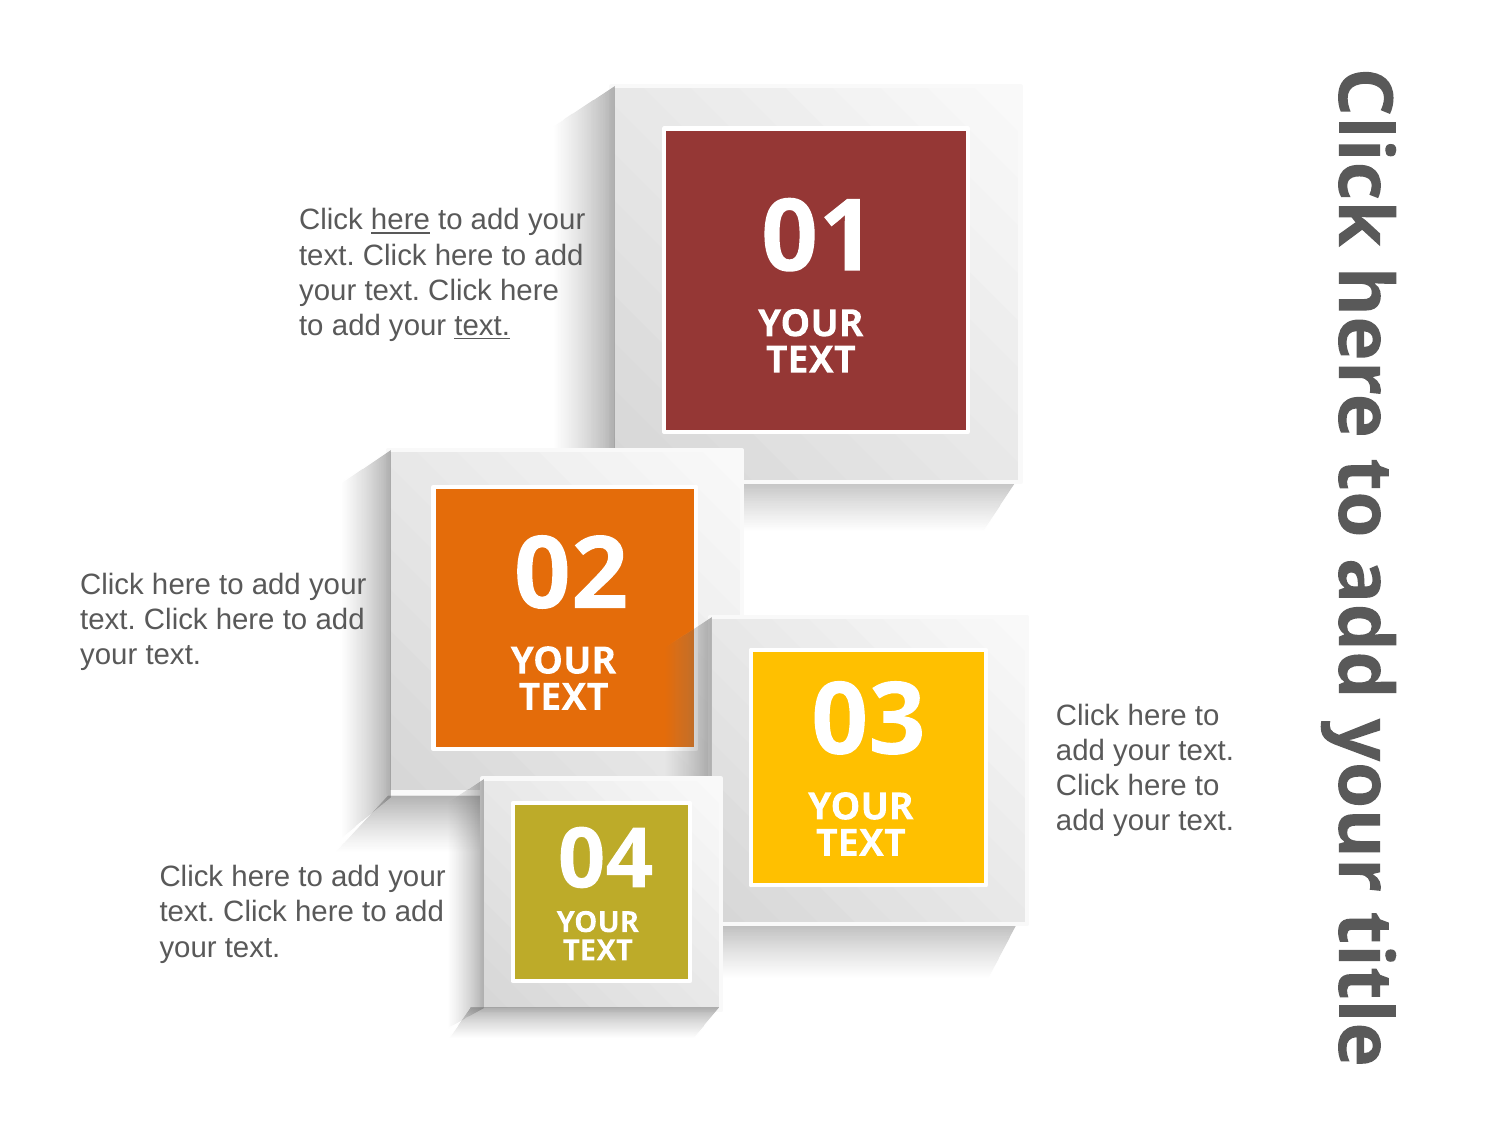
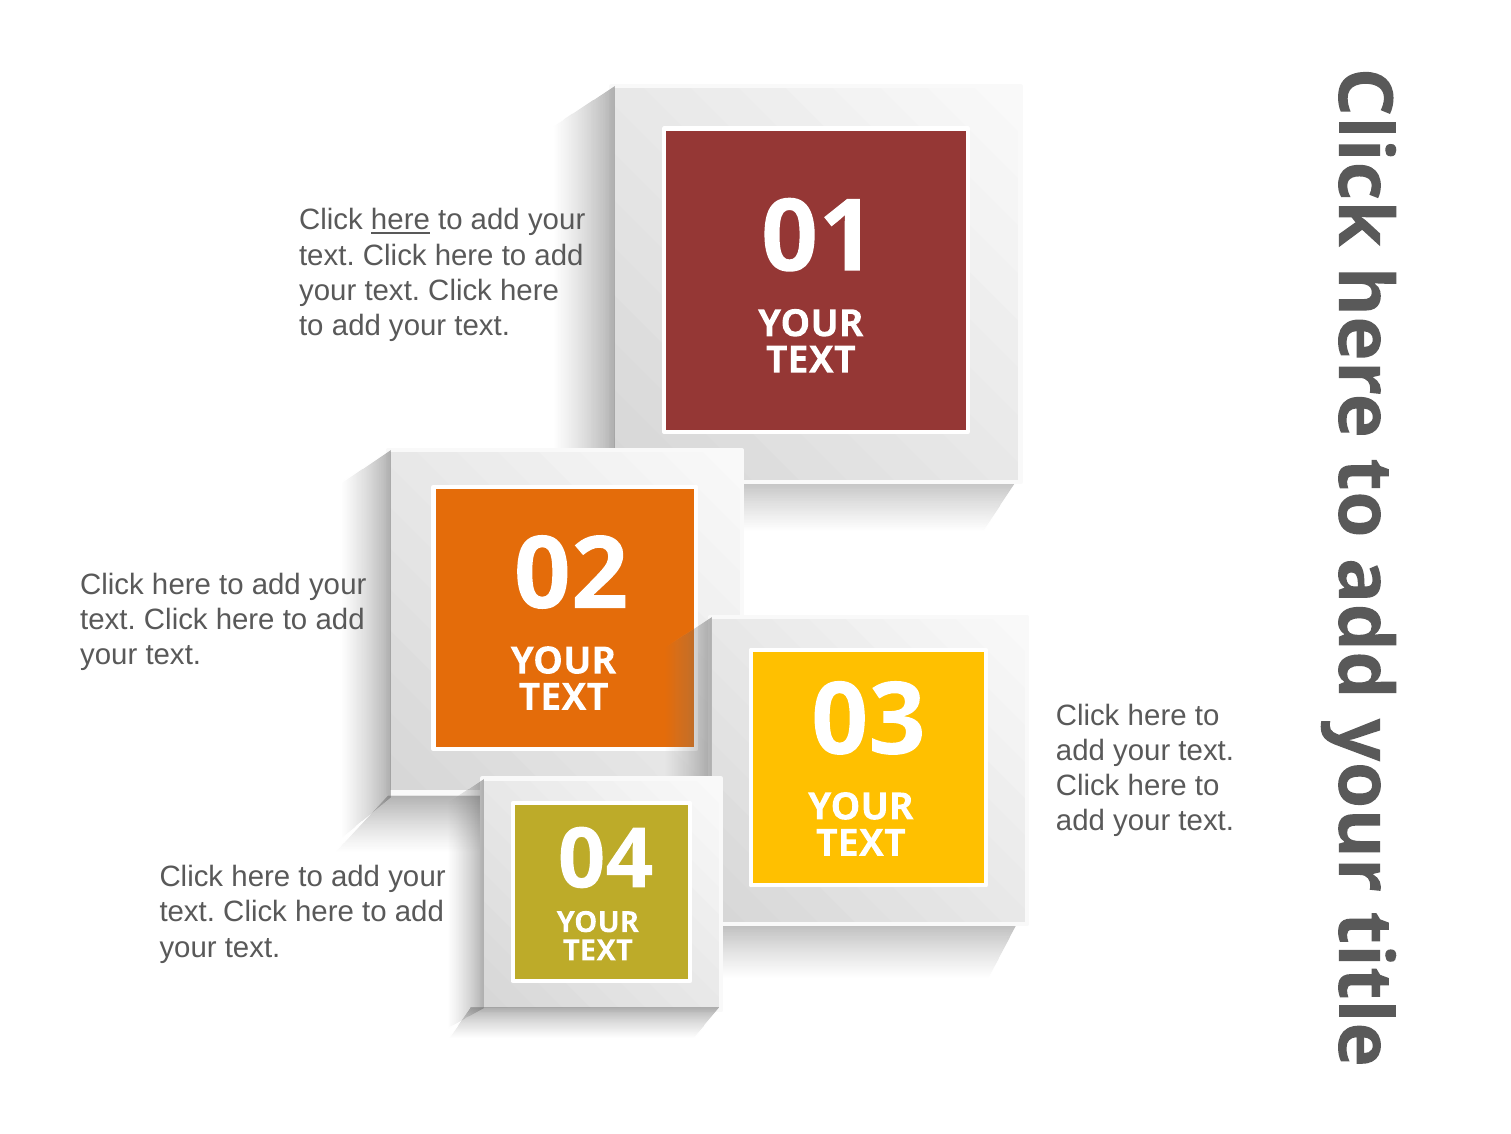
text underline: present -> none (482, 326)
